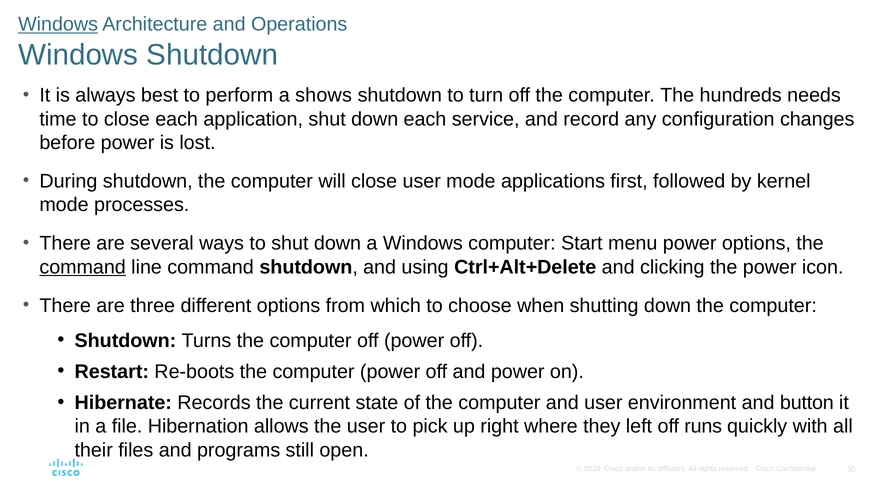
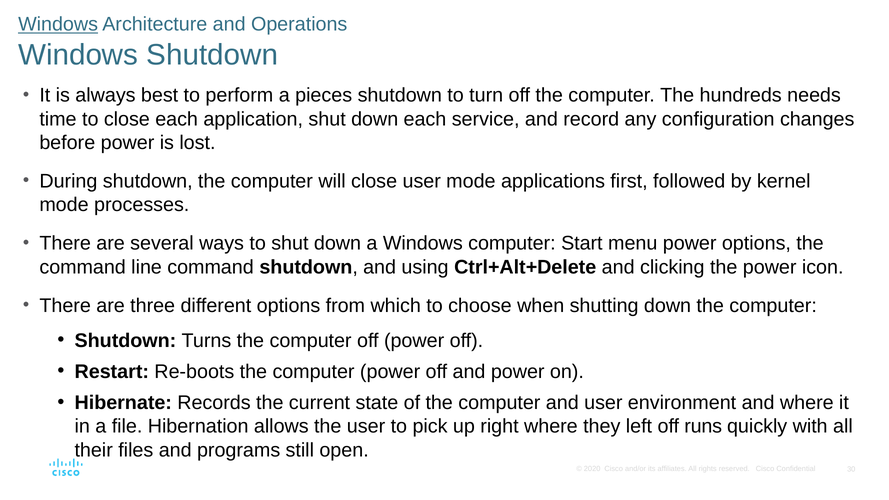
shows: shows -> pieces (324, 95)
command underline: present -> none (83, 267)
and button: button -> where (807, 403)
